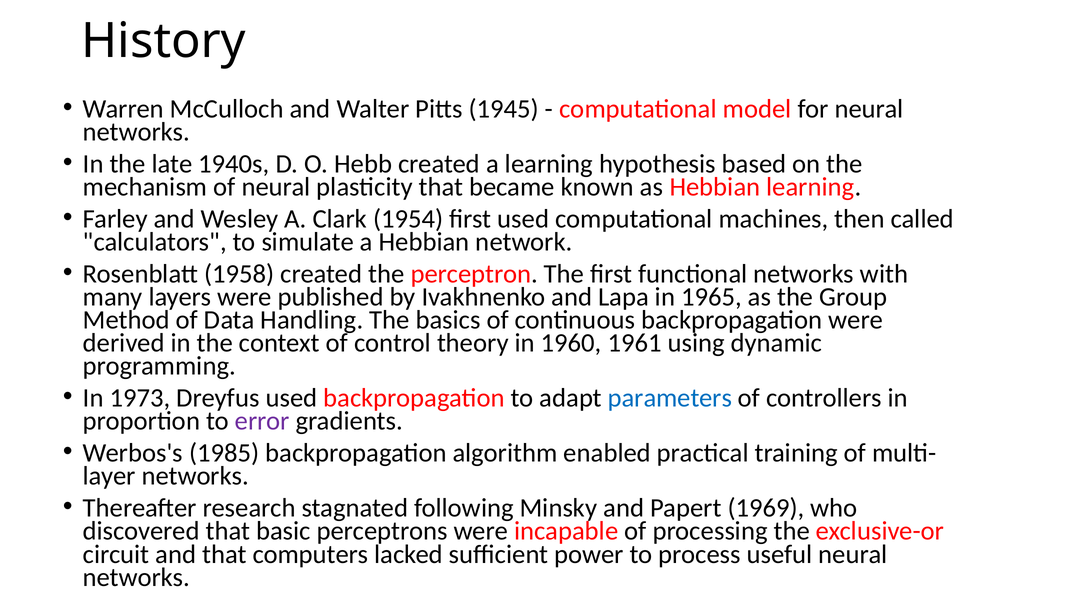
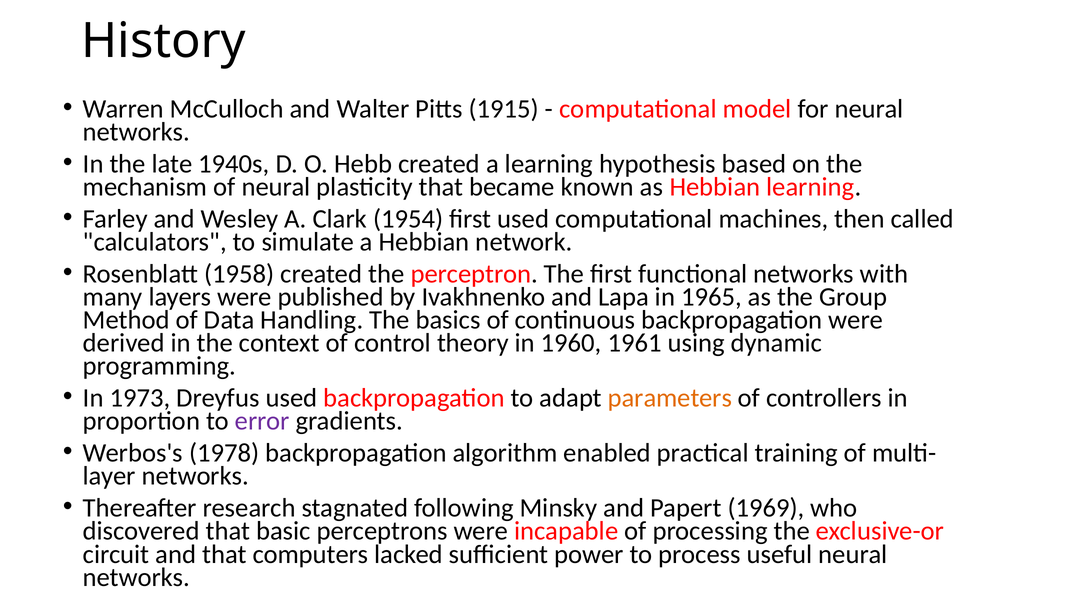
1945: 1945 -> 1915 (504, 109)
parameters colour: blue -> orange (670, 398)
1985: 1985 -> 1978 (224, 453)
